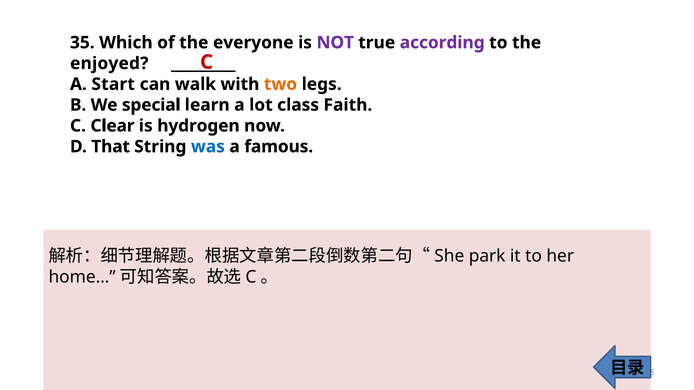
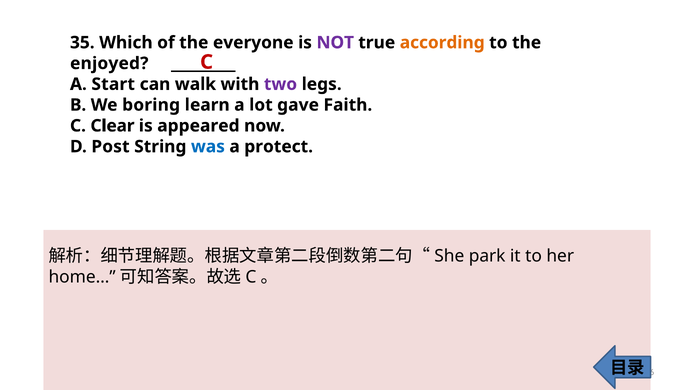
according colour: purple -> orange (442, 43)
two colour: orange -> purple (280, 84)
special: special -> boring (151, 105)
class: class -> gave (298, 105)
hydrogen: hydrogen -> appeared (198, 126)
That: That -> Post (110, 147)
famous: famous -> protect (279, 147)
